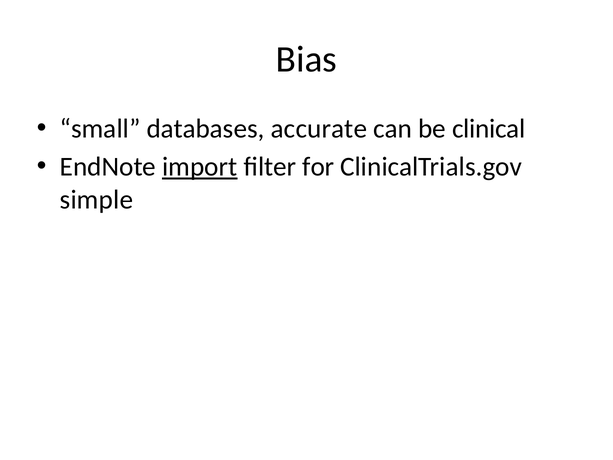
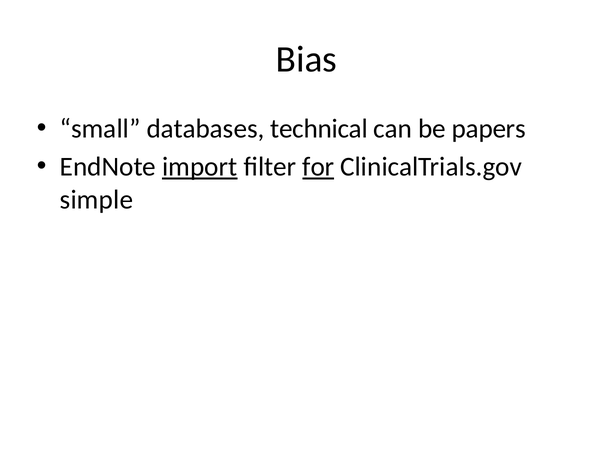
accurate: accurate -> technical (319, 129)
clinical: clinical -> papers (489, 129)
for underline: none -> present (318, 167)
